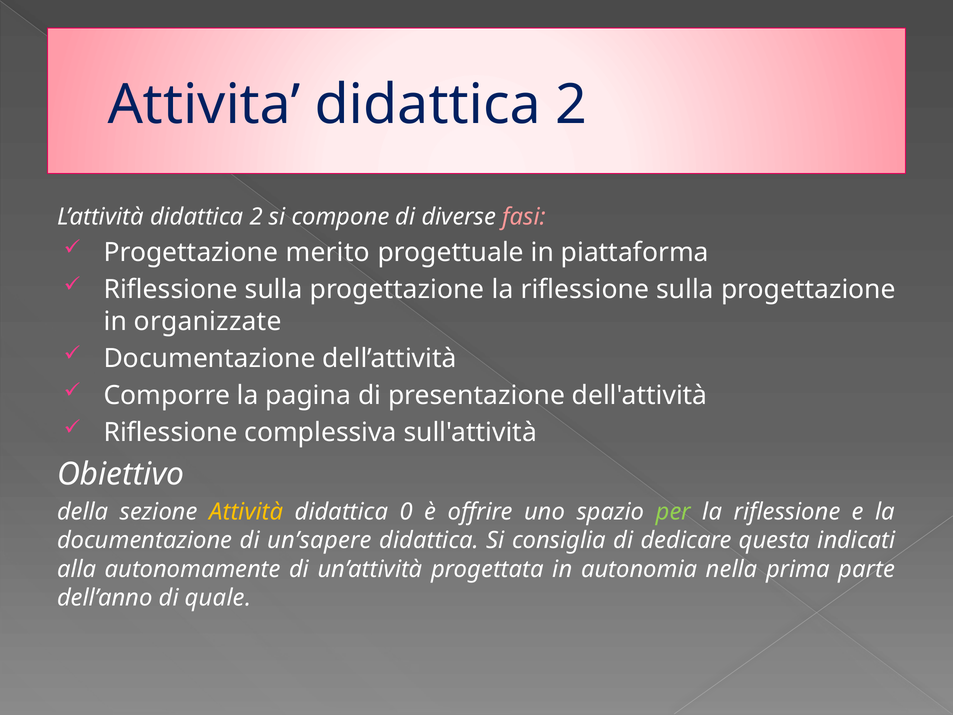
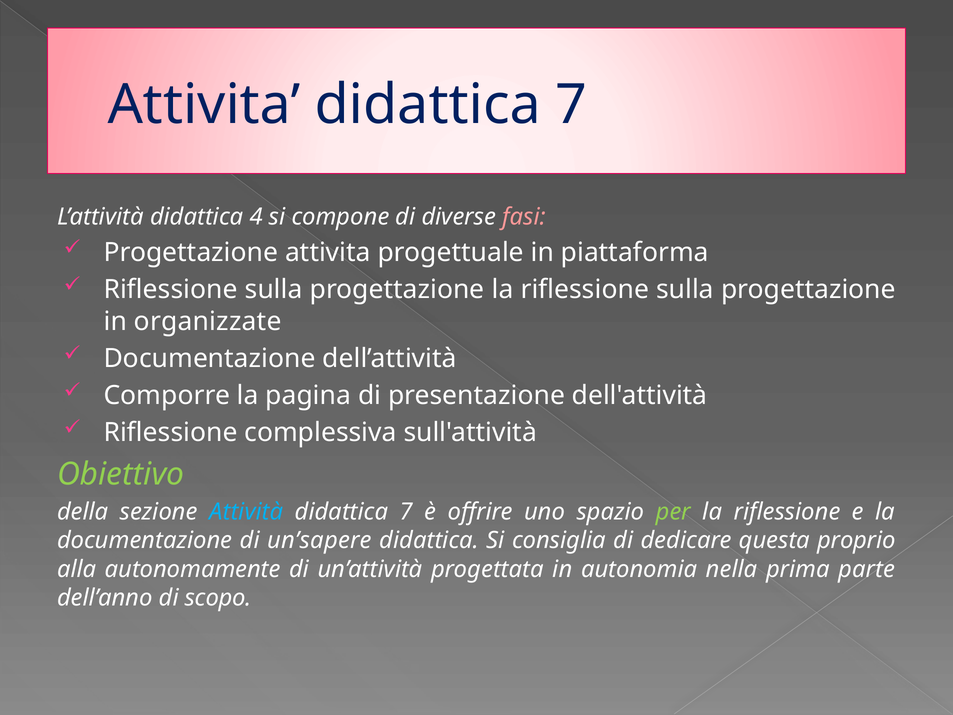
Attivita didattica 2: 2 -> 7 (571, 105)
L’attività didattica 2: 2 -> 4 (256, 217)
Progettazione merito: merito -> attivita (328, 253)
Obiettivo colour: white -> light green (121, 474)
Attività colour: yellow -> light blue (246, 512)
0: 0 -> 7 (406, 512)
indicati: indicati -> proprio (856, 540)
quale: quale -> scopo (218, 598)
